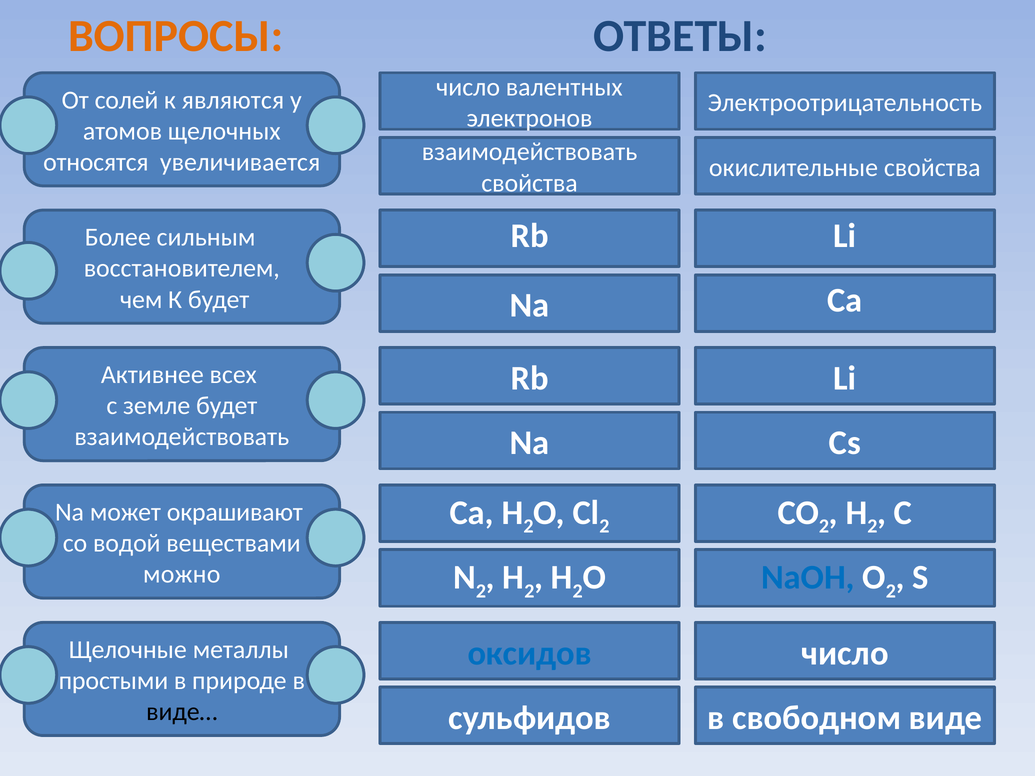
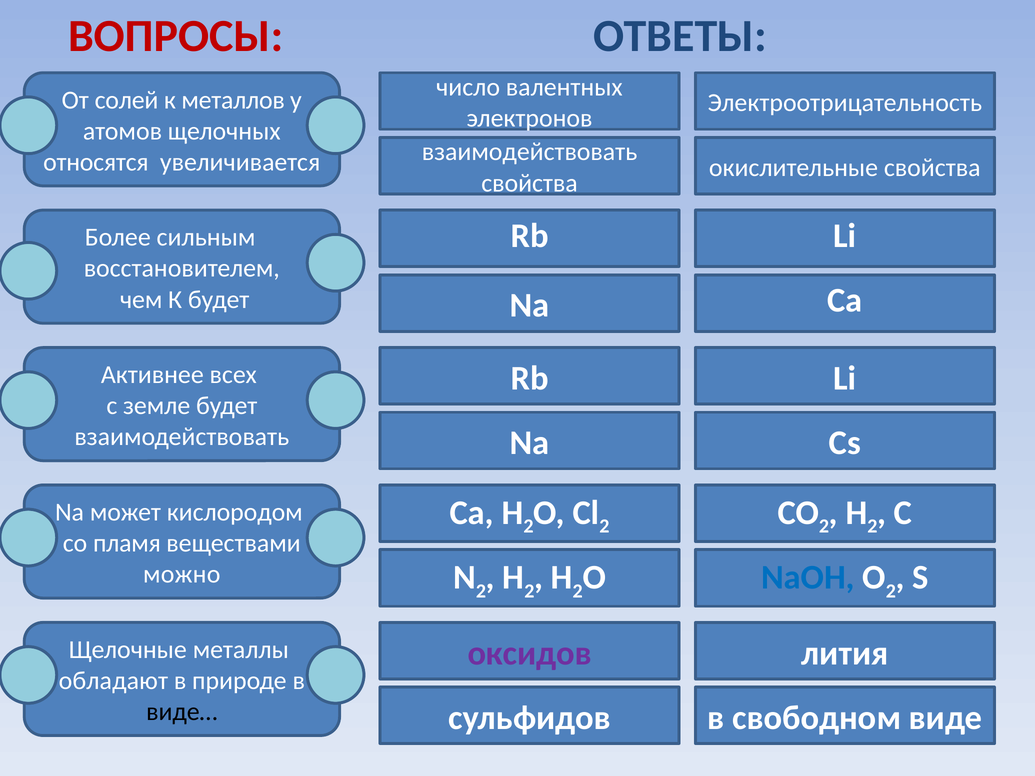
ВОПРОСЫ colour: orange -> red (176, 36)
являются: являются -> металлов (233, 100)
окрашивают: окрашивают -> кислородом (235, 512)
водой: водой -> пламя (127, 543)
оксидов colour: blue -> purple (530, 653)
число: число -> лития (845, 653)
простыми: простыми -> обладают (113, 681)
